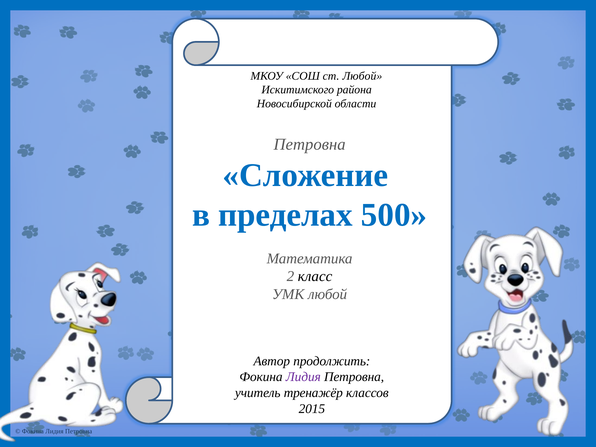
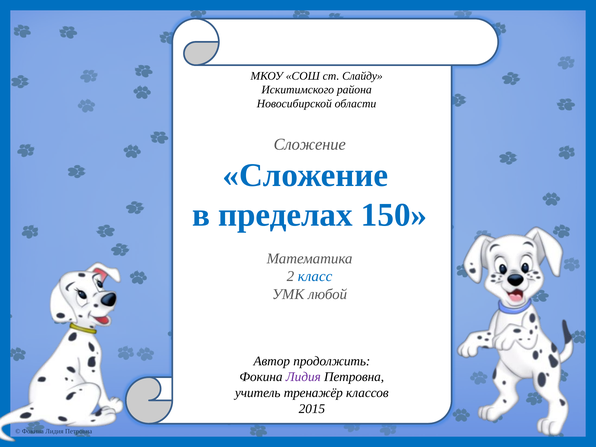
ст Любой: Любой -> Слайду (362, 76)
Петровна: Петровна -> Сложение (310, 144)
500: 500 -> 150 (394, 215)
класс colour: black -> blue (315, 276)
